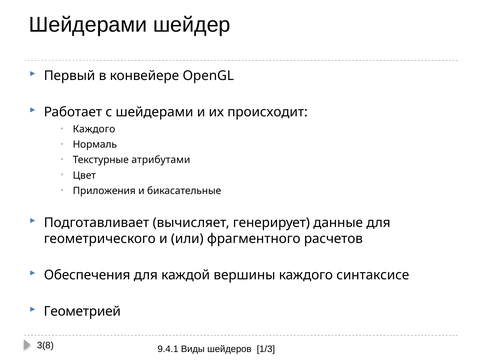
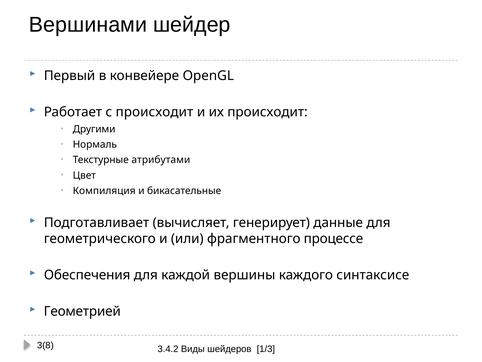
Шейдерами: Шейдерами -> Вершинами (88, 25)
с шейдерами: шейдерами -> происходит (154, 112)
Каждого: Каждого -> Другими (94, 129)
Приложения: Приложения -> Компиляция (104, 191)
расчетов: расчетов -> процессе (333, 239)
9.4.1: 9.4.1 -> 3.4.2 (168, 349)
